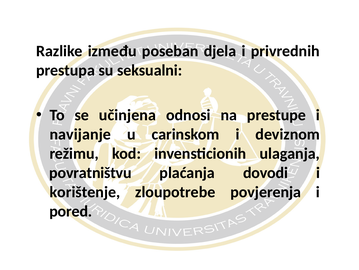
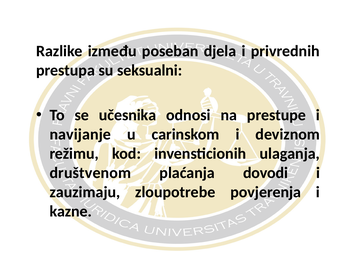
učinjena: učinjena -> učesnika (128, 115)
povratništvu: povratništvu -> društvenom (90, 172)
korištenje: korištenje -> zauzimaju (85, 192)
pored: pored -> kazne (71, 211)
